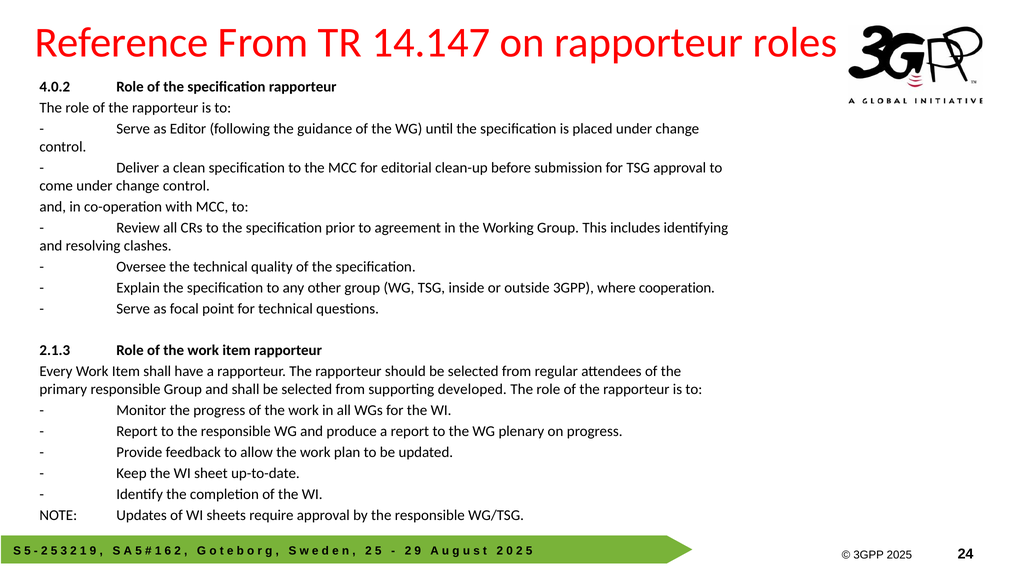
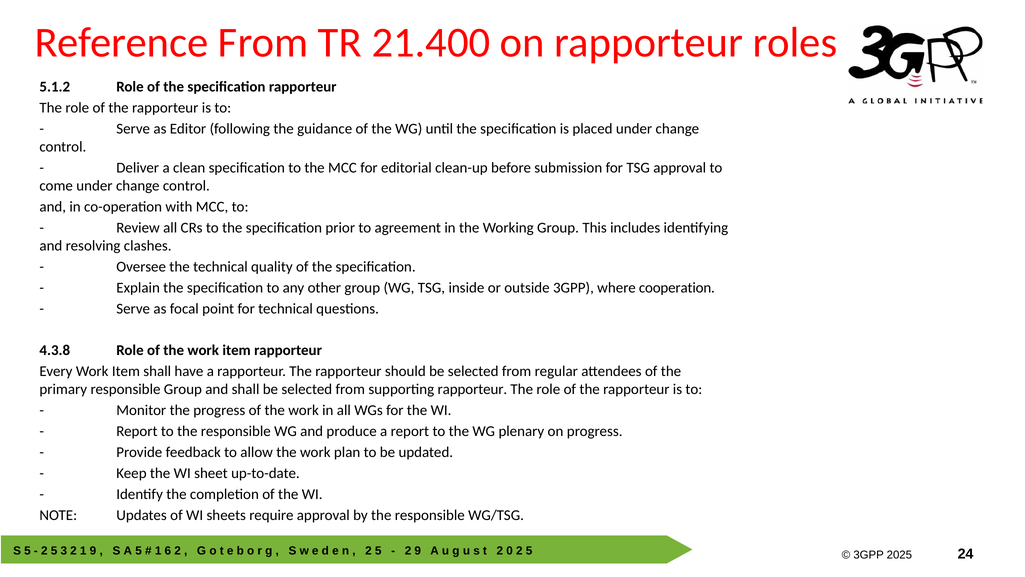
14.147: 14.147 -> 21.400 (431, 43)
4.0.2: 4.0.2 -> 5.1.2 (55, 87)
2.1.3: 2.1.3 -> 4.3.8 (55, 350)
supporting developed: developed -> rapporteur (472, 389)
